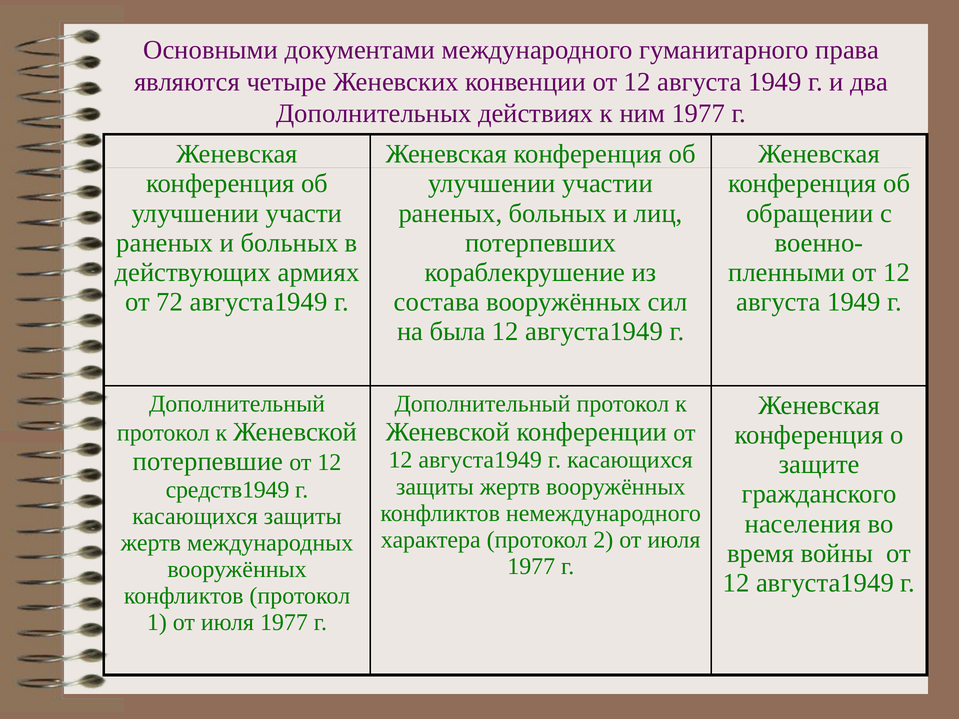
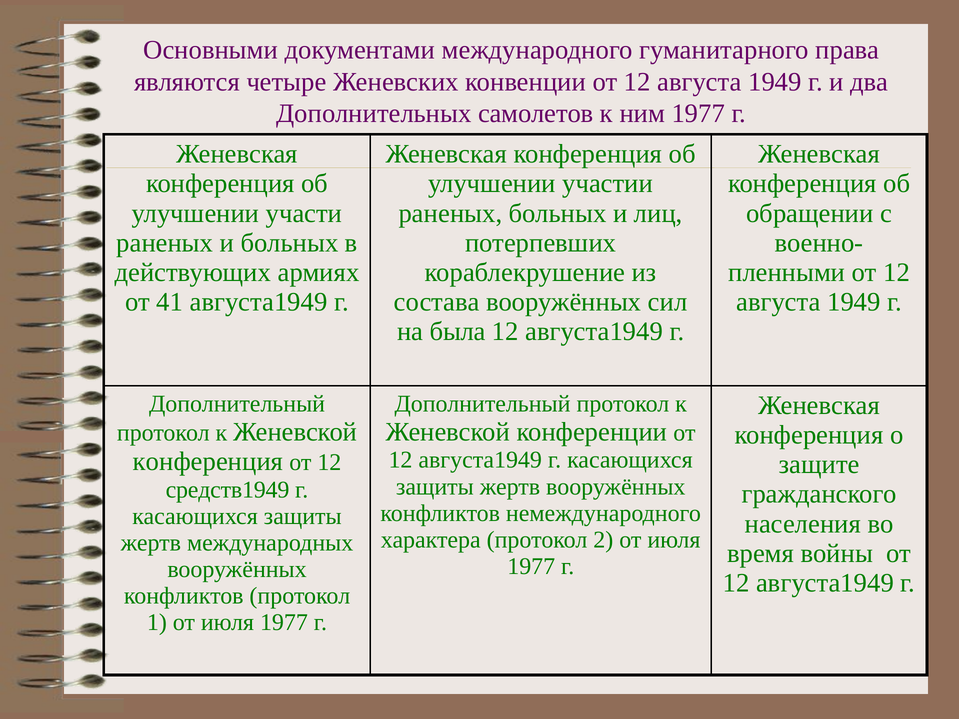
действиях: действиях -> самолетов (536, 114)
72: 72 -> 41 (170, 302)
потерпевшие: потерпевшие -> конференция (208, 462)
